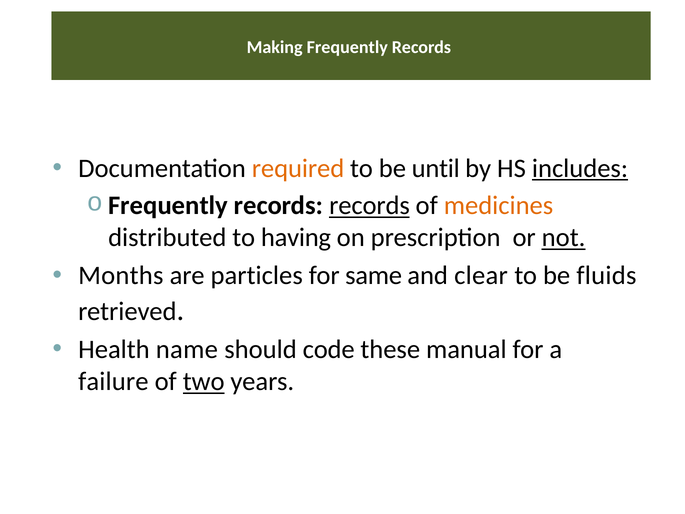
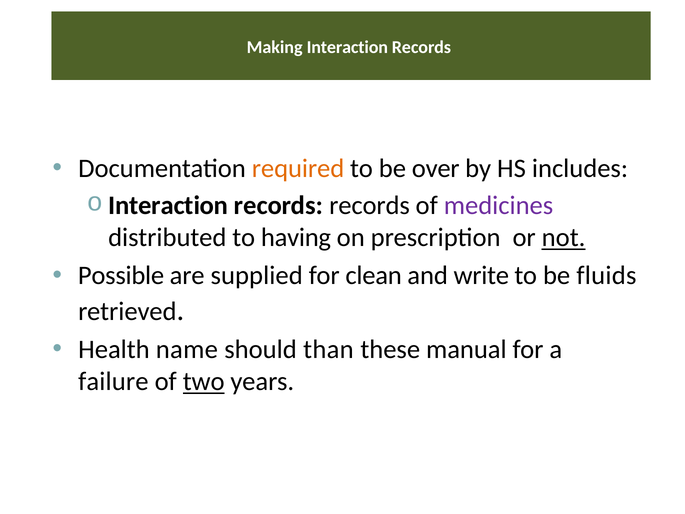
Making Frequently: Frequently -> Interaction (347, 47)
until: until -> over (436, 168)
includes underline: present -> none (580, 168)
Frequently: Frequently -> Interaction (168, 205)
records underline: present -> none (370, 205)
medicines colour: orange -> purple (499, 205)
Months: Months -> Possible (121, 276)
particles: particles -> supplied (257, 276)
same: same -> clean (374, 276)
clear: clear -> write (481, 276)
code: code -> than (328, 349)
